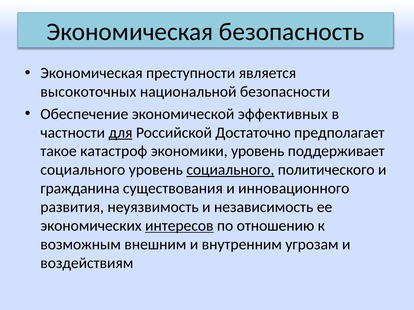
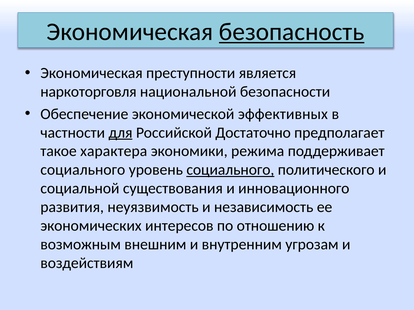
безопасность underline: none -> present (292, 32)
высокоточных: высокоточных -> наркоторговля (88, 92)
катастроф: катастроф -> характера (114, 151)
экономики уровень: уровень -> режима (258, 151)
гражданина: гражданина -> социальной (80, 189)
интересов underline: present -> none (179, 226)
